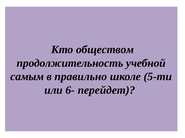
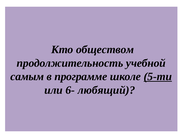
правильно: правильно -> программе (81, 77)
5-ти underline: none -> present (158, 77)
перейдет: перейдет -> любящий (106, 91)
